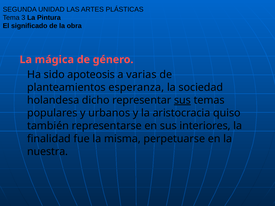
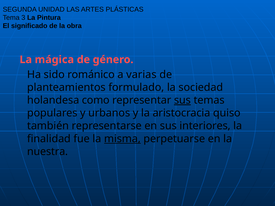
apoteosis: apoteosis -> románico (91, 75)
esperanza: esperanza -> formulado (136, 88)
dicho: dicho -> como (96, 100)
misma underline: none -> present (122, 139)
